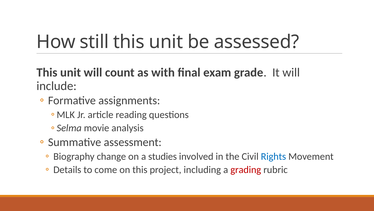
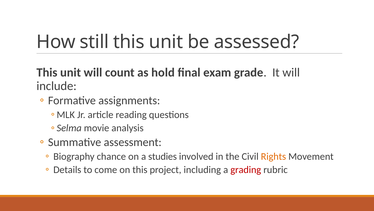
with: with -> hold (163, 72)
change: change -> chance (111, 156)
Rights colour: blue -> orange (273, 156)
